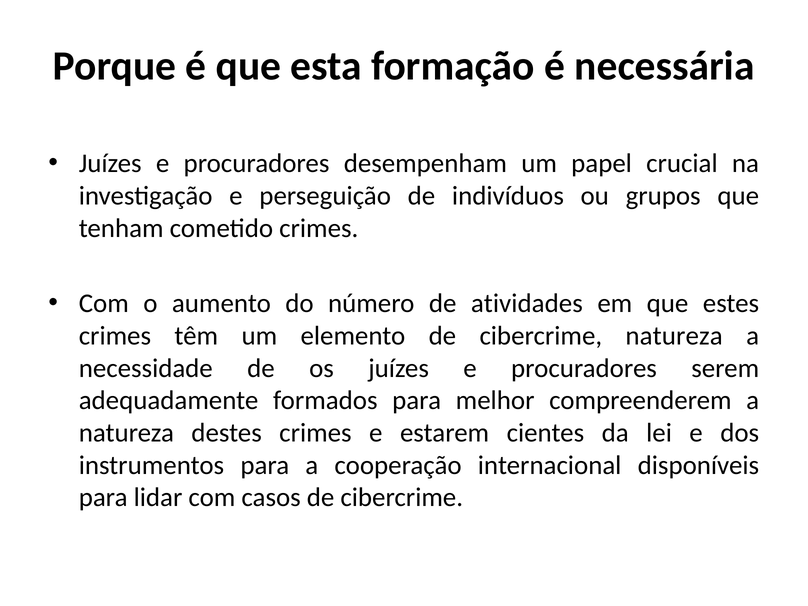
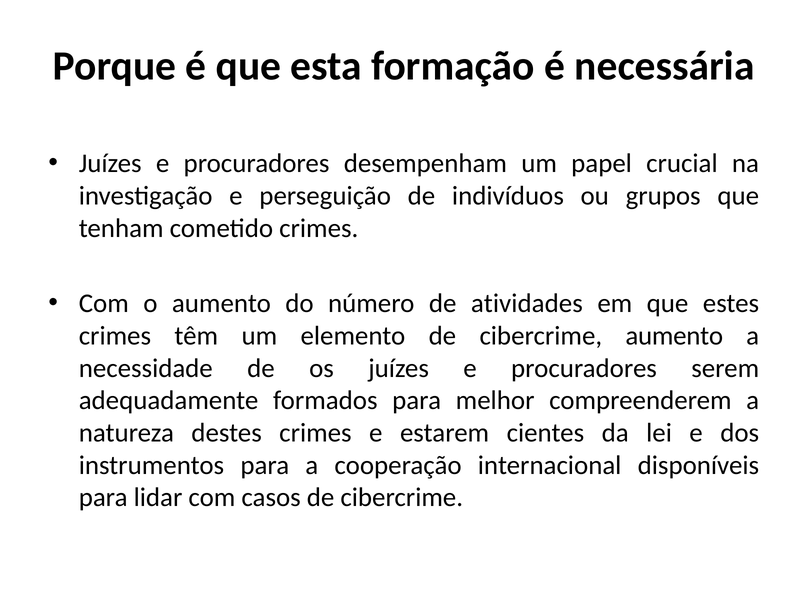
cibercrime natureza: natureza -> aumento (674, 336)
